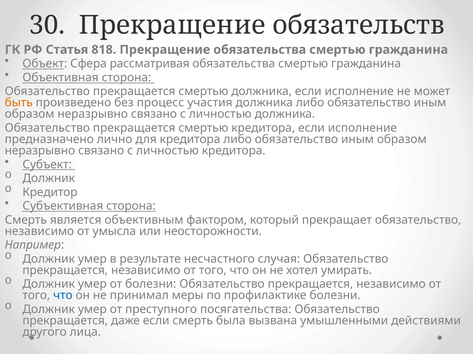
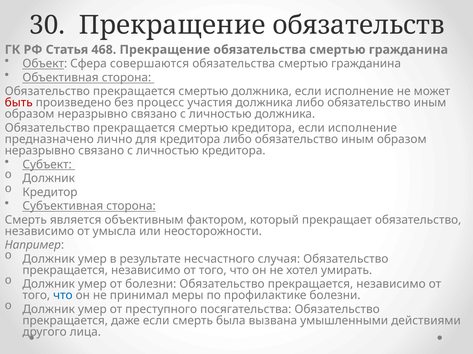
818: 818 -> 468 (104, 50)
рассматривая: рассматривая -> совершаются (150, 64)
быть colour: orange -> red (19, 103)
